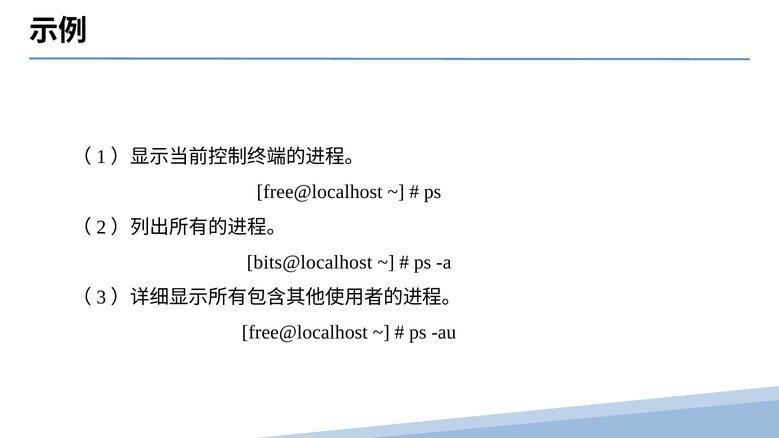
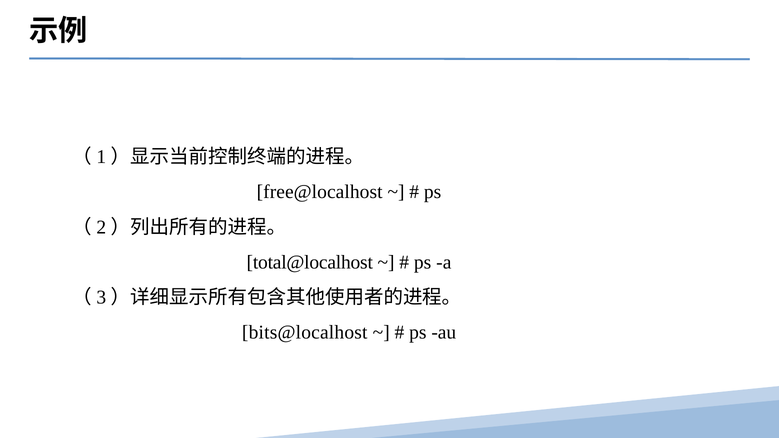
bits@localhost: bits@localhost -> total@localhost (310, 262)
free@localhost: free@localhost -> bits@localhost (305, 332)
